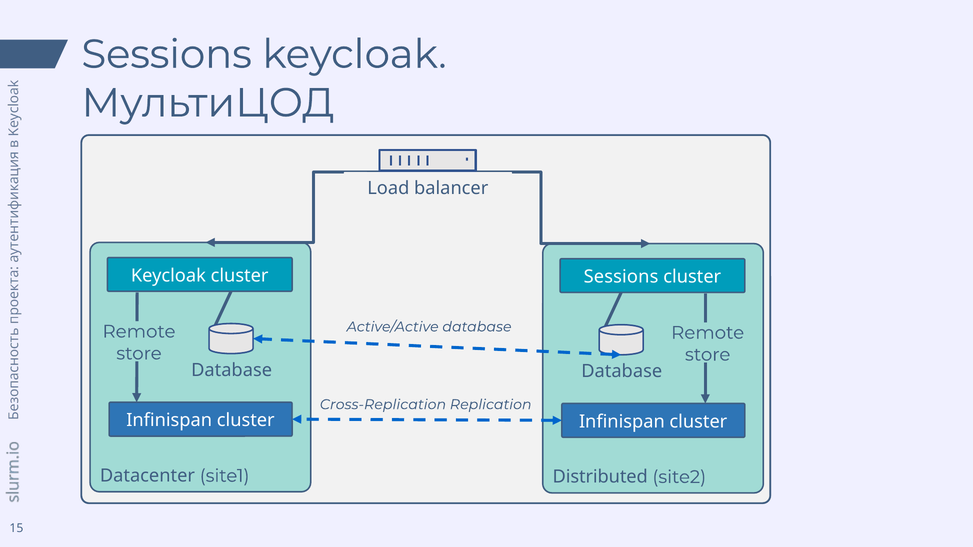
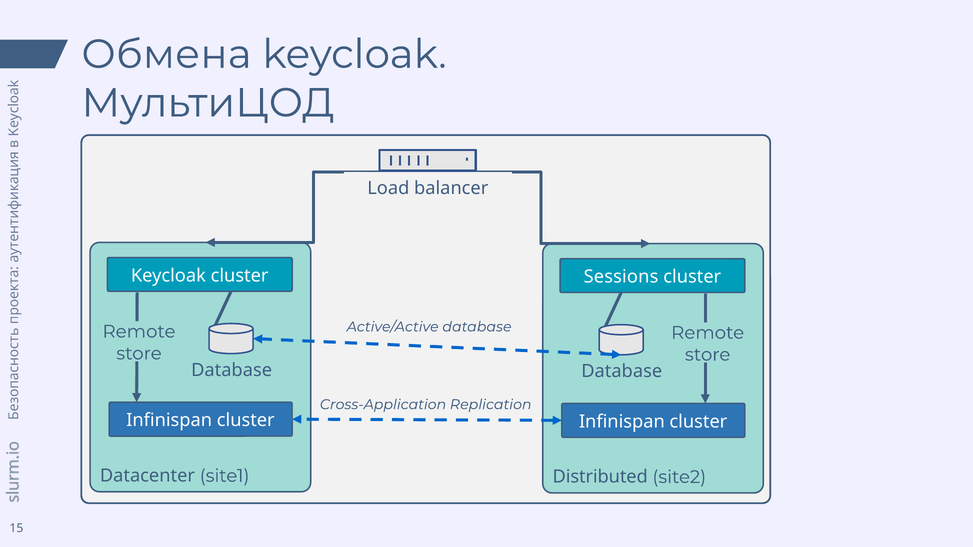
Sessions: Sessions -> Обмена (166, 54)
Cross-Replication: Cross-Replication -> Cross-Application (383, 405)
